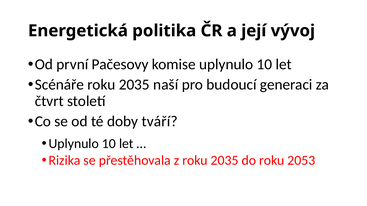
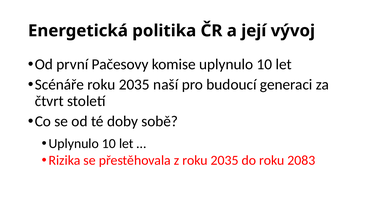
tváří: tváří -> sobě (160, 122)
2053: 2053 -> 2083 (301, 161)
